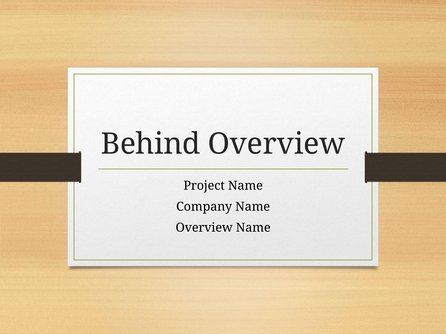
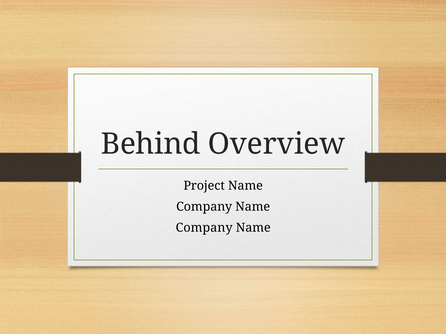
Overview: Overview -> Company (204, 228)
